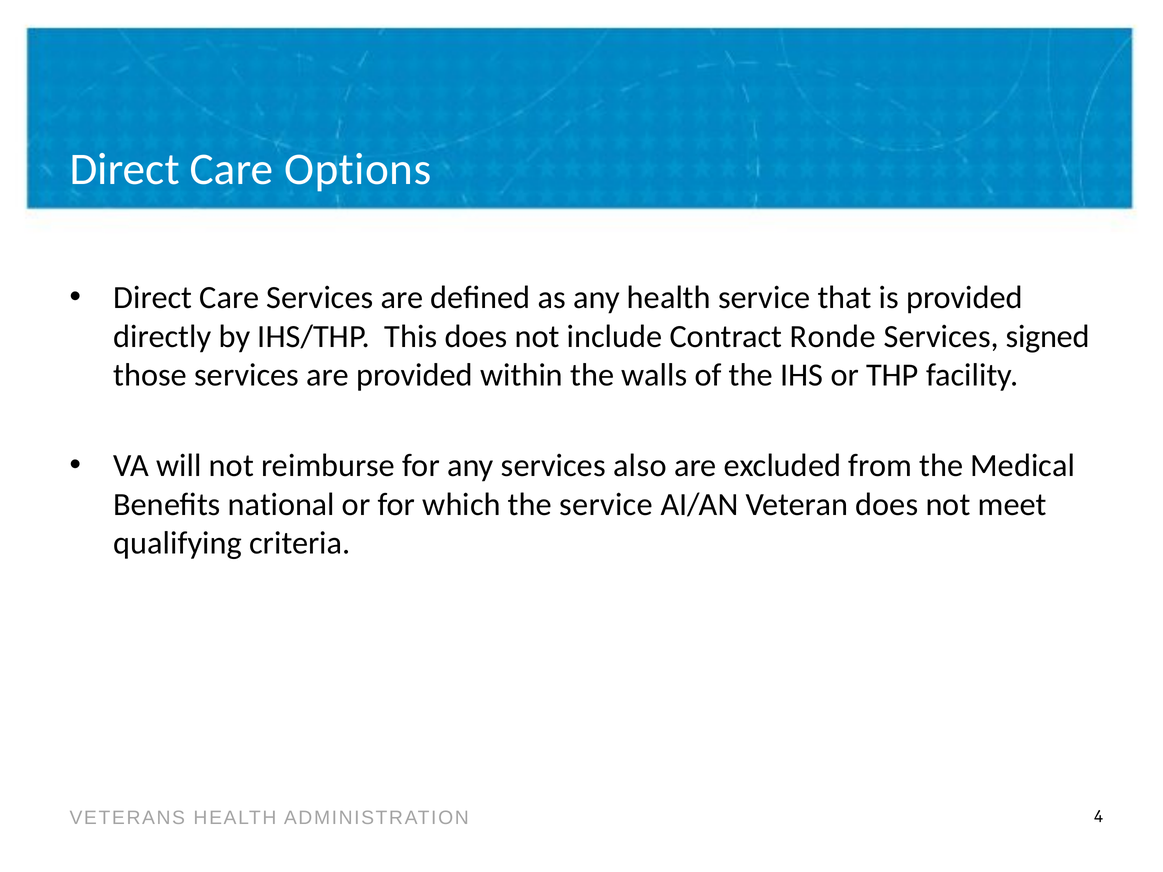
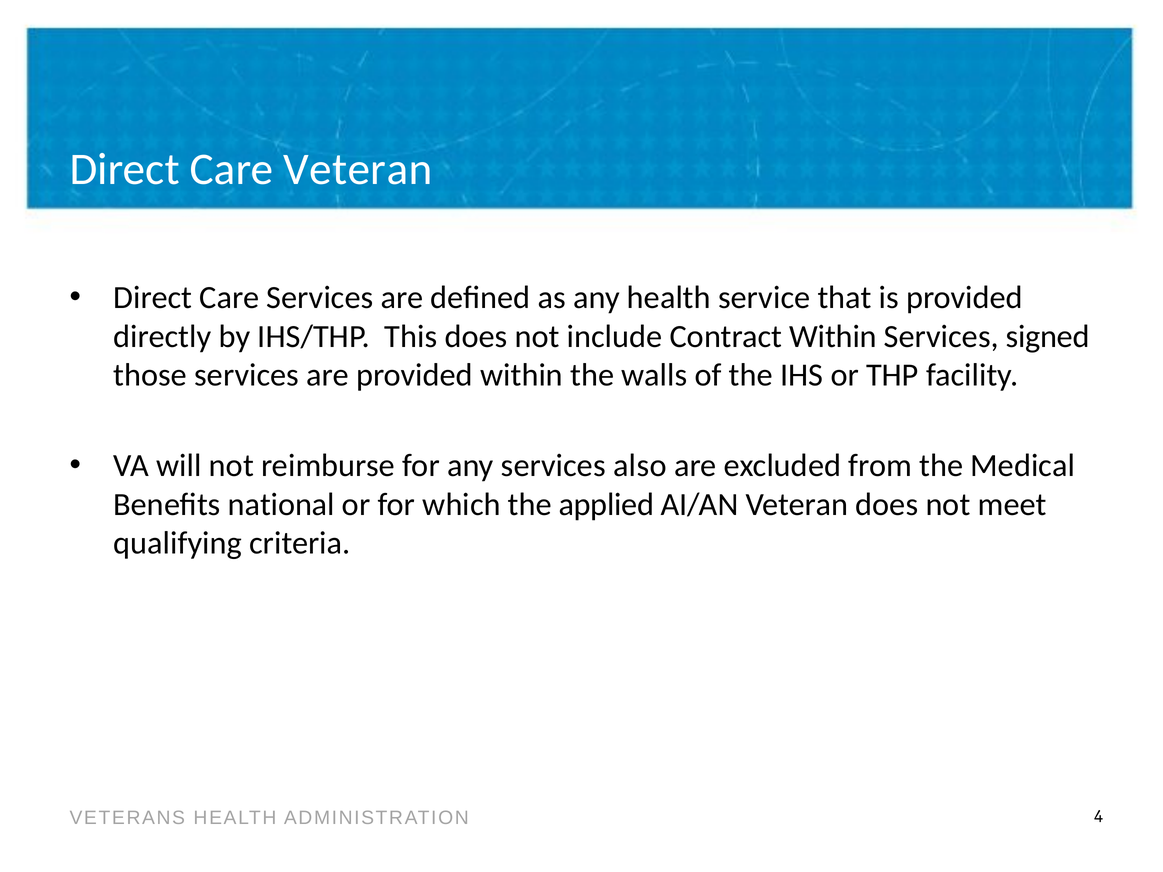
Care Options: Options -> Veteran (358, 169)
Contract Ronde: Ronde -> Within (833, 337)
the service: service -> applied (606, 505)
